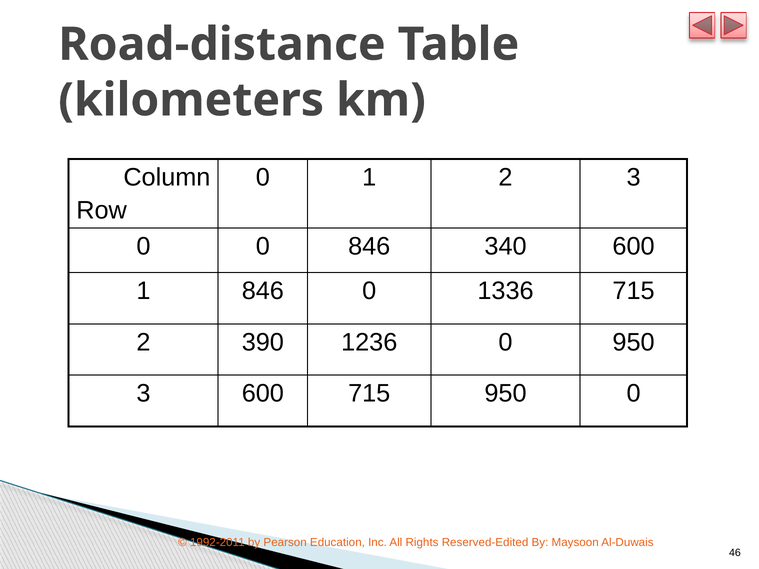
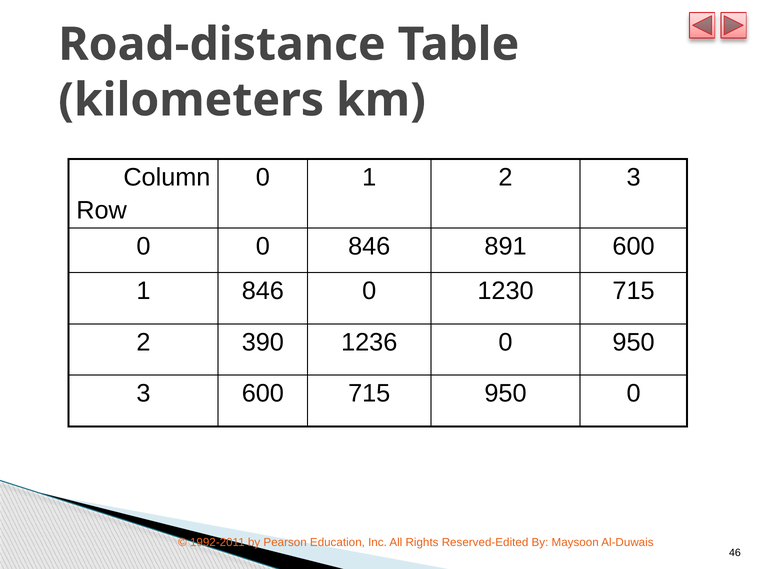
340: 340 -> 891 (506, 247)
1336: 1336 -> 1230 (506, 291)
